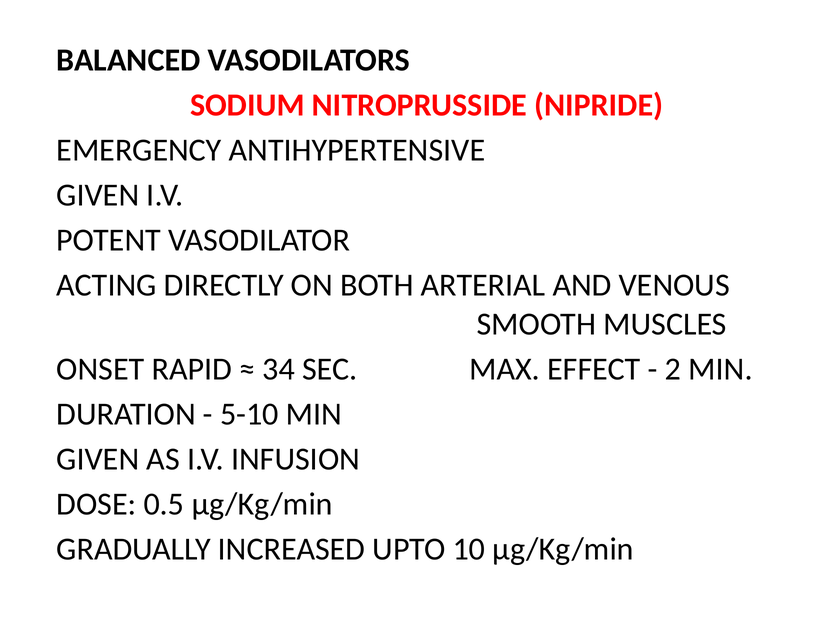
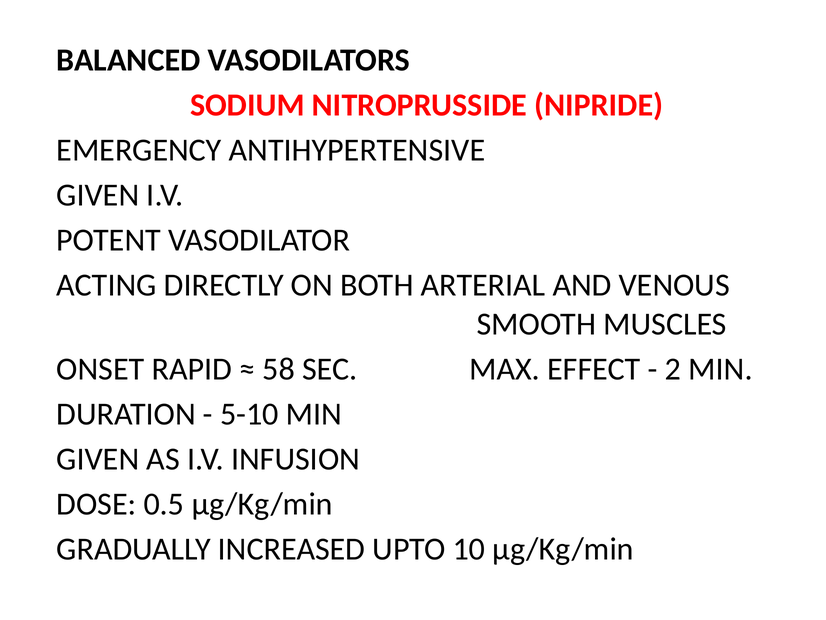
34: 34 -> 58 (279, 369)
